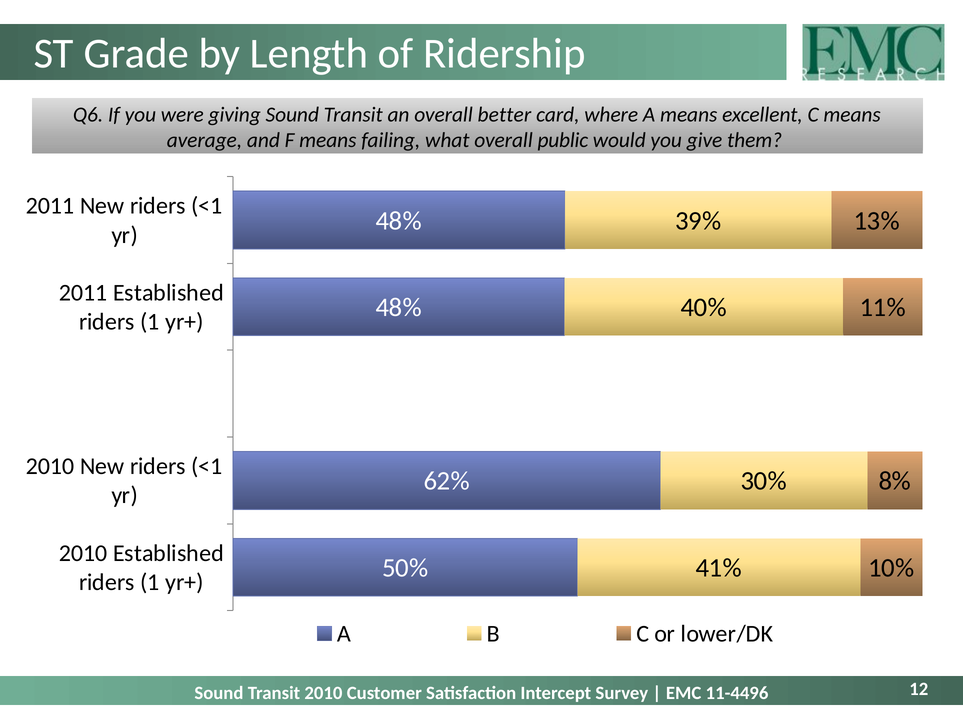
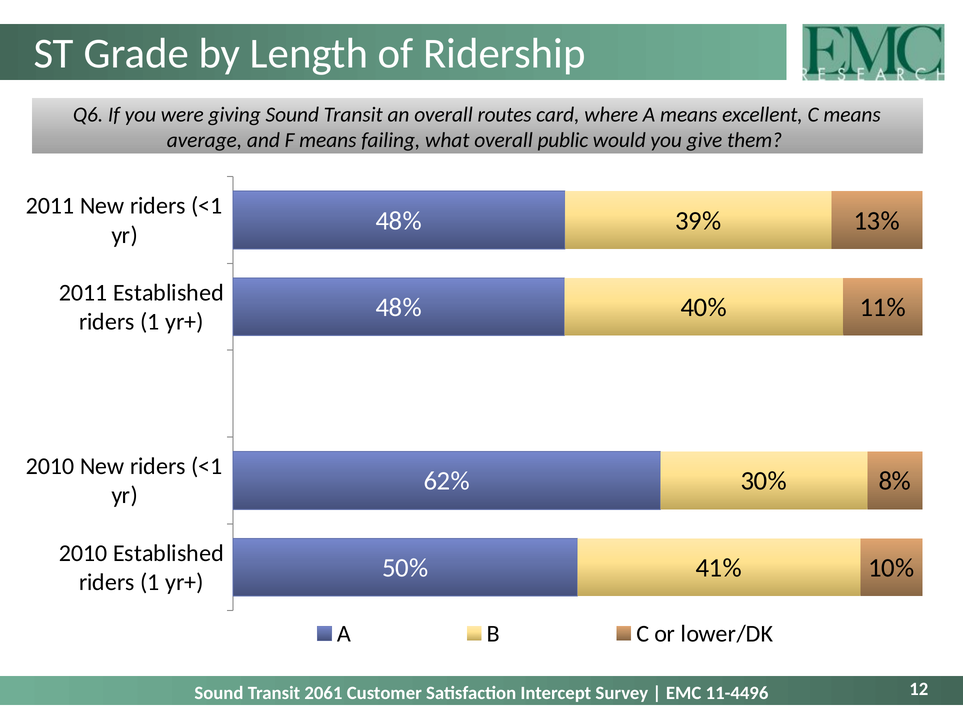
better: better -> routes (505, 114)
Transit 2010: 2010 -> 2061 (323, 693)
